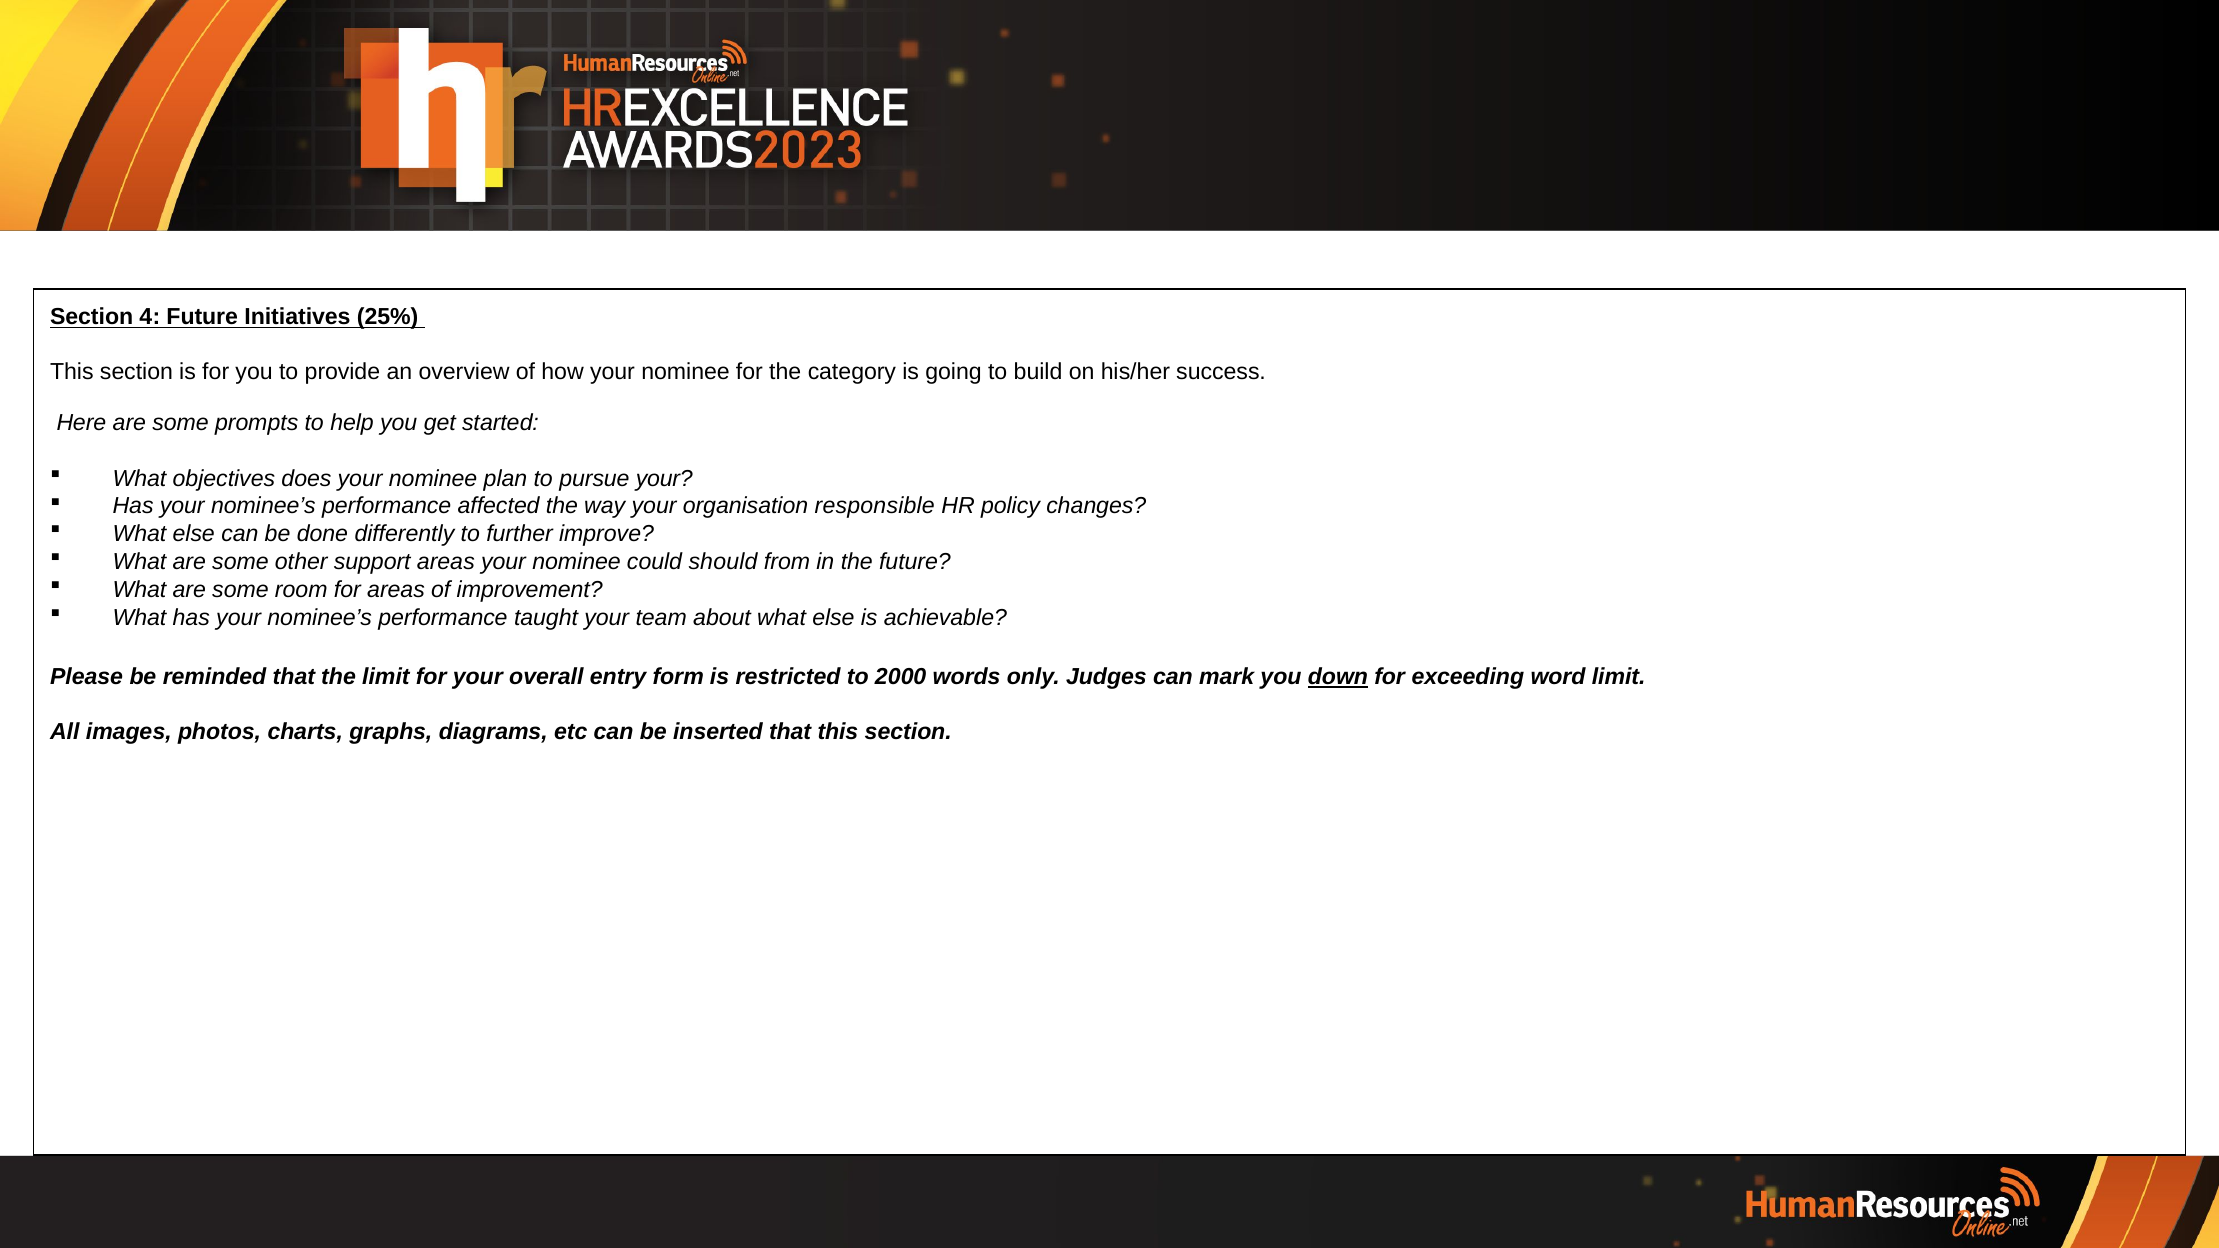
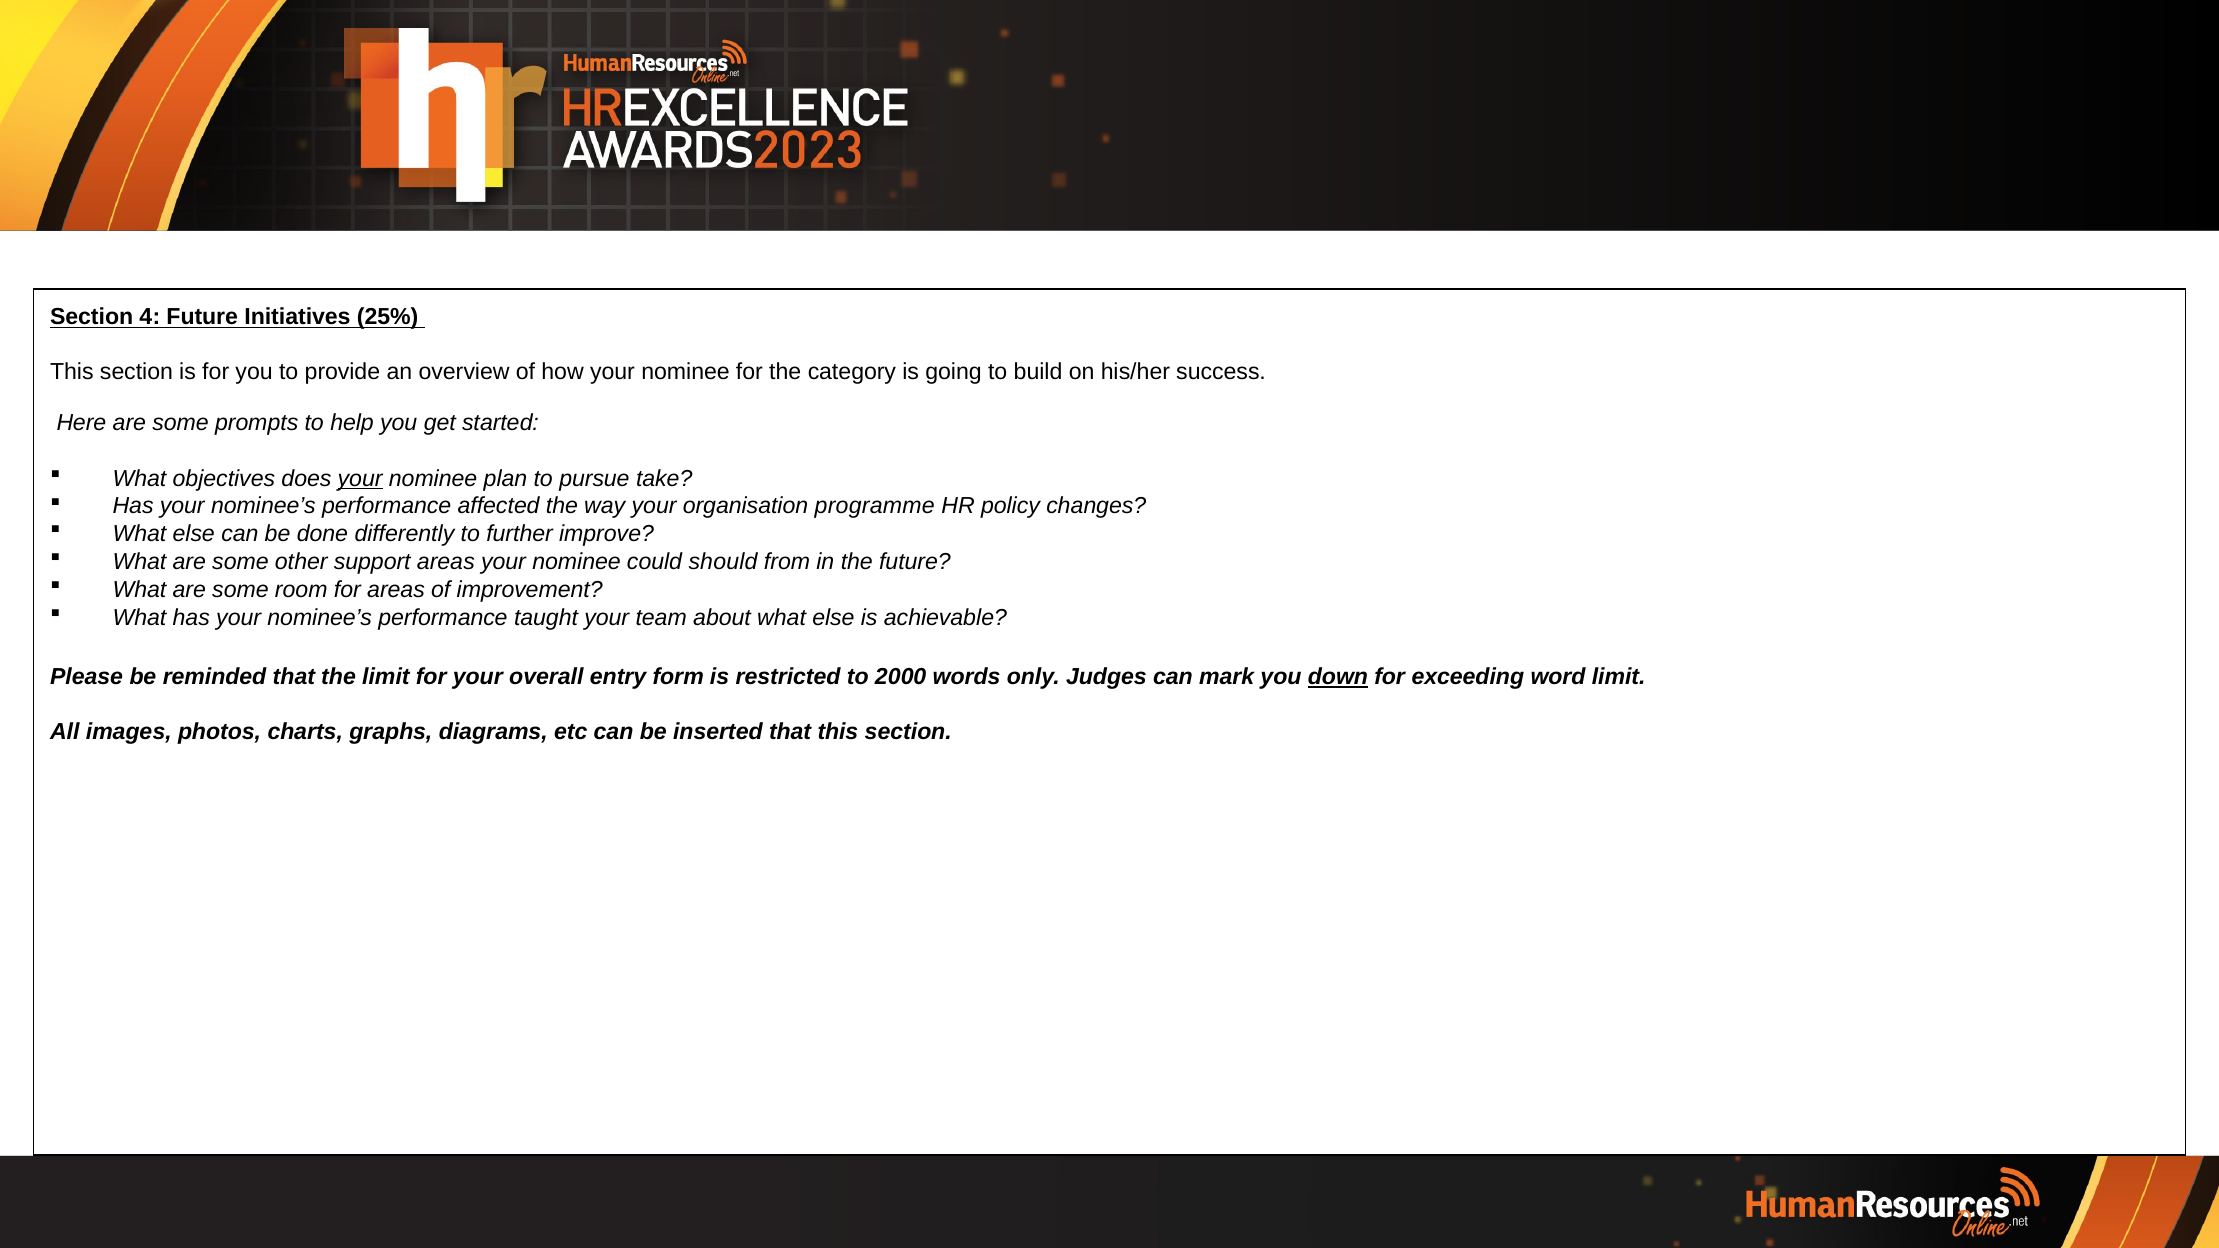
your underline: none -> present (360, 479)
pursue your: your -> take (664, 479)
responsible: responsible -> programme (875, 506)
